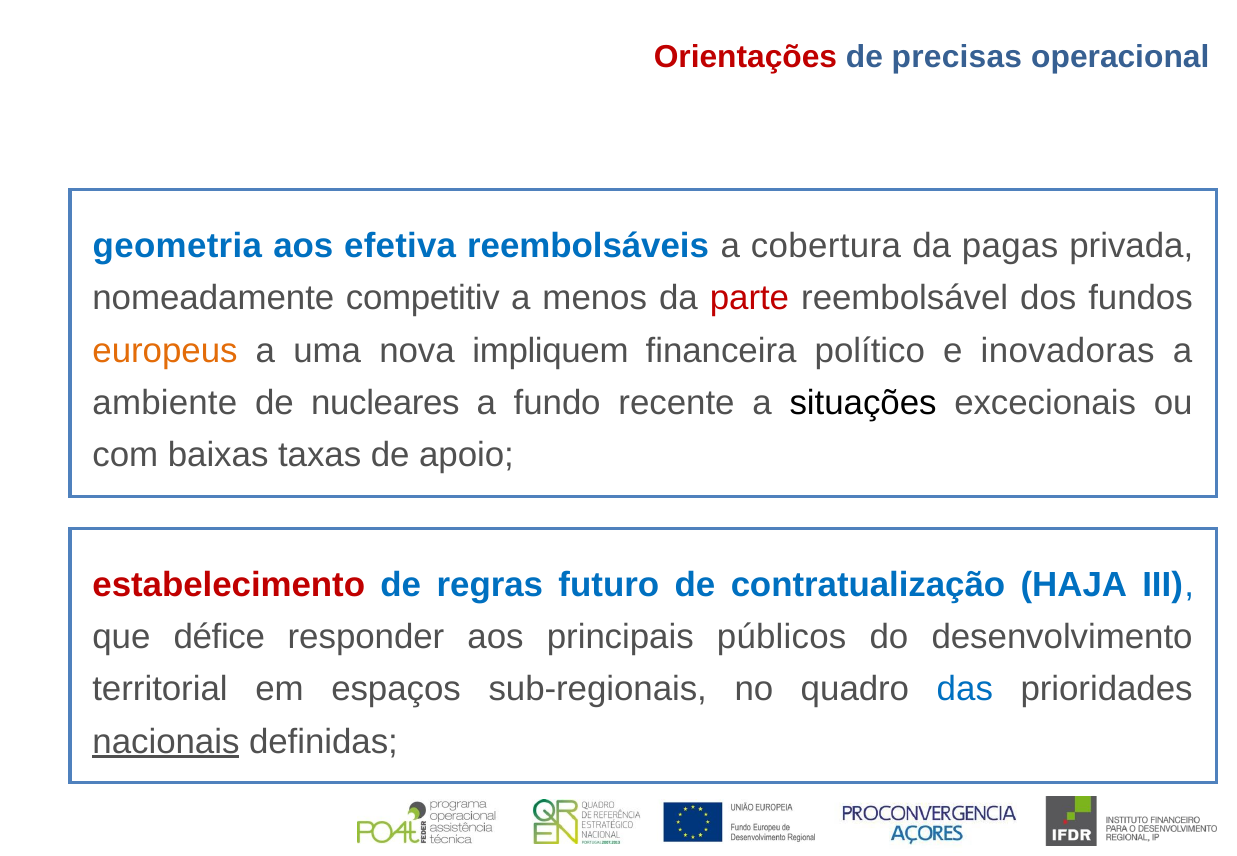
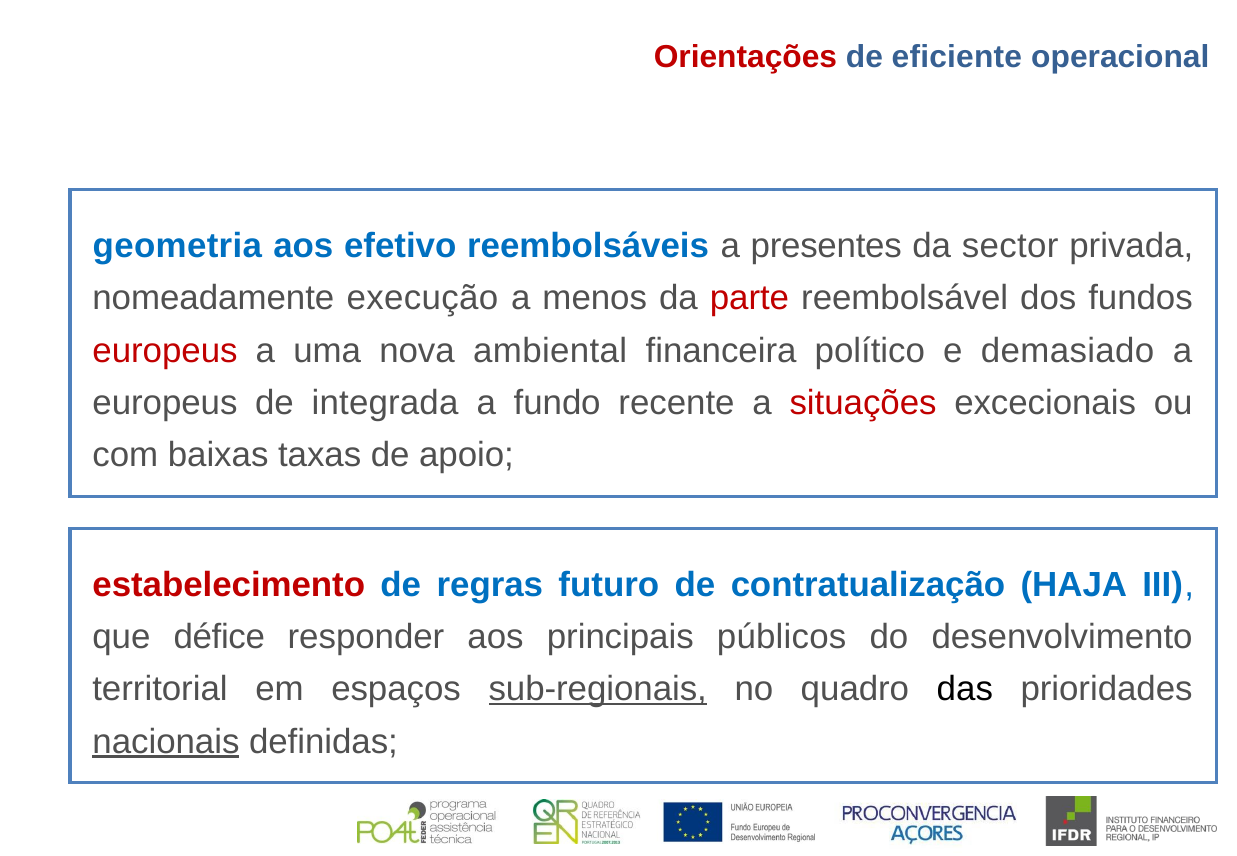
precisas: precisas -> eficiente (957, 57)
efetiva: efetiva -> efetivo (400, 246)
cobertura: cobertura -> presentes (826, 246)
pagas: pagas -> sector (1010, 246)
competitiv: competitiv -> execução (422, 298)
europeus colour: orange -> red (165, 351)
impliquem: impliquem -> ambiental (550, 351)
inovadoras: inovadoras -> demasiado (1068, 351)
ambiente: ambiente -> europeus (165, 403)
nucleares: nucleares -> integrada (385, 403)
situações colour: black -> red (863, 403)
sub-regionais underline: none -> present (598, 690)
das colour: blue -> black (965, 690)
